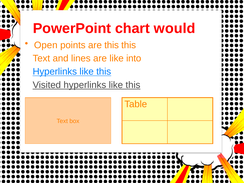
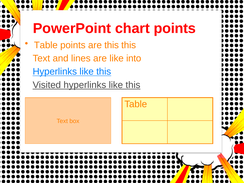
chart would: would -> points (175, 28)
Open: Open -> Table (46, 45)
